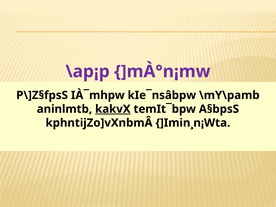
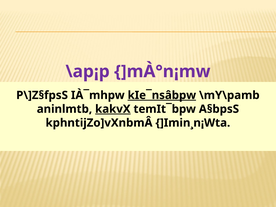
kIe¯nsâbpw underline: none -> present (162, 95)
